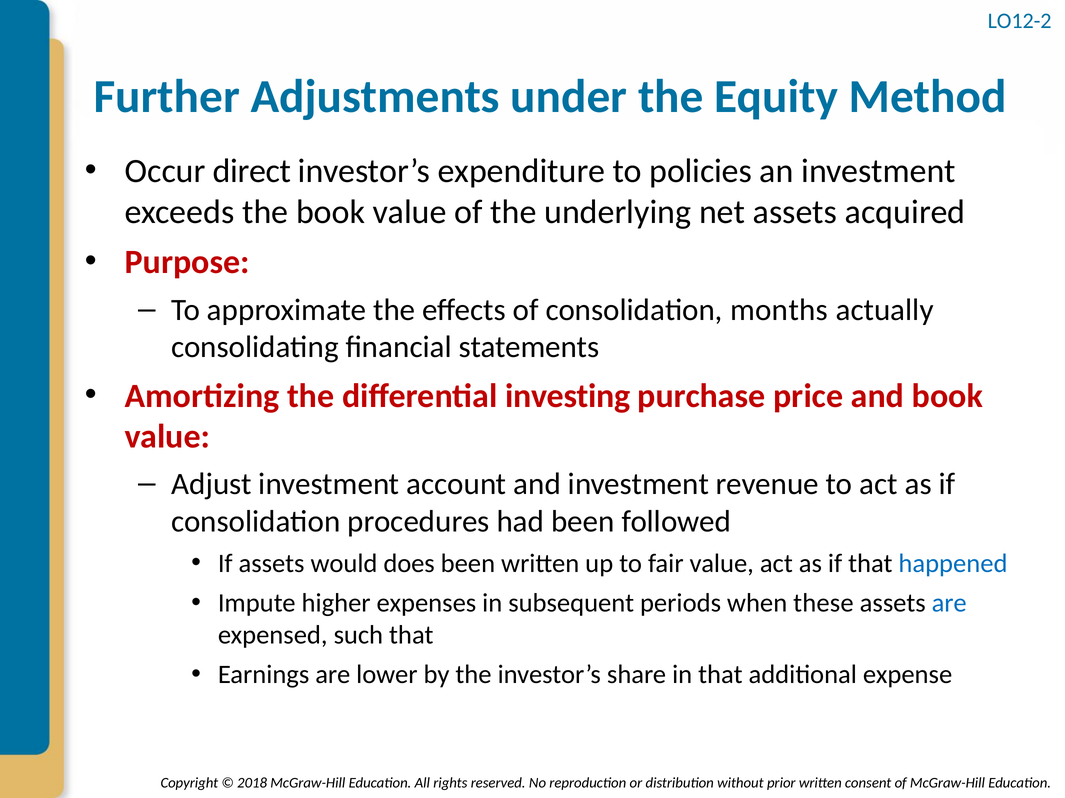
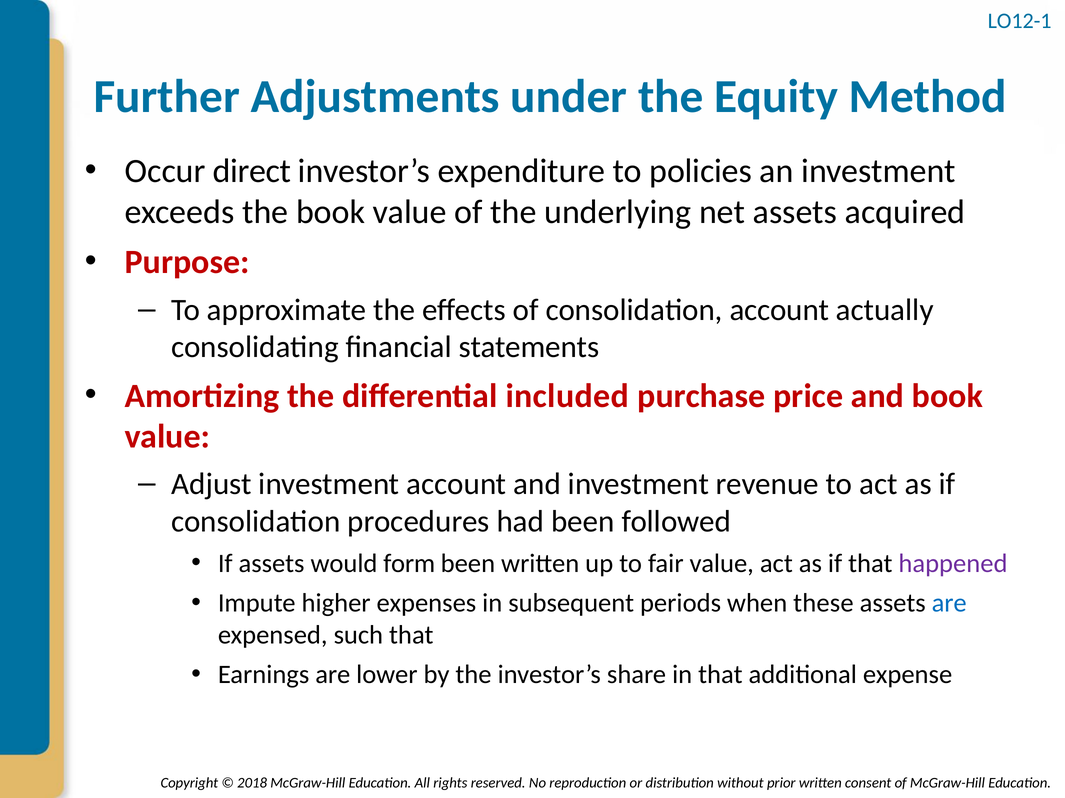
LO12-2: LO12-2 -> LO12-1 (1020, 21)
consolidation months: months -> account (779, 310)
investing: investing -> included (567, 396)
does: does -> form (409, 564)
happened colour: blue -> purple (953, 564)
